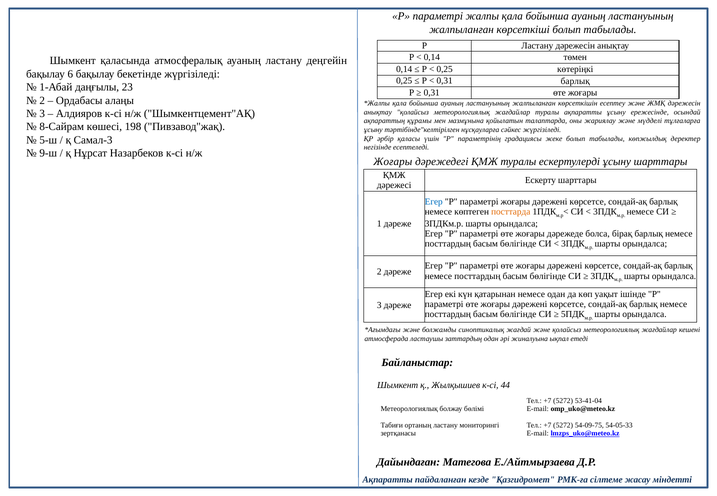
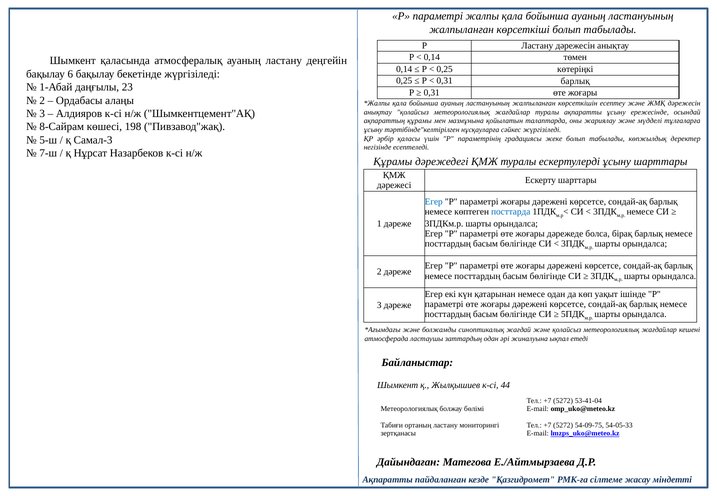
9-ш: 9-ш -> 7-ш (48, 153)
Жоғары: Жоғары -> Құрамы (393, 162)
посттарда colour: orange -> blue (511, 212)
